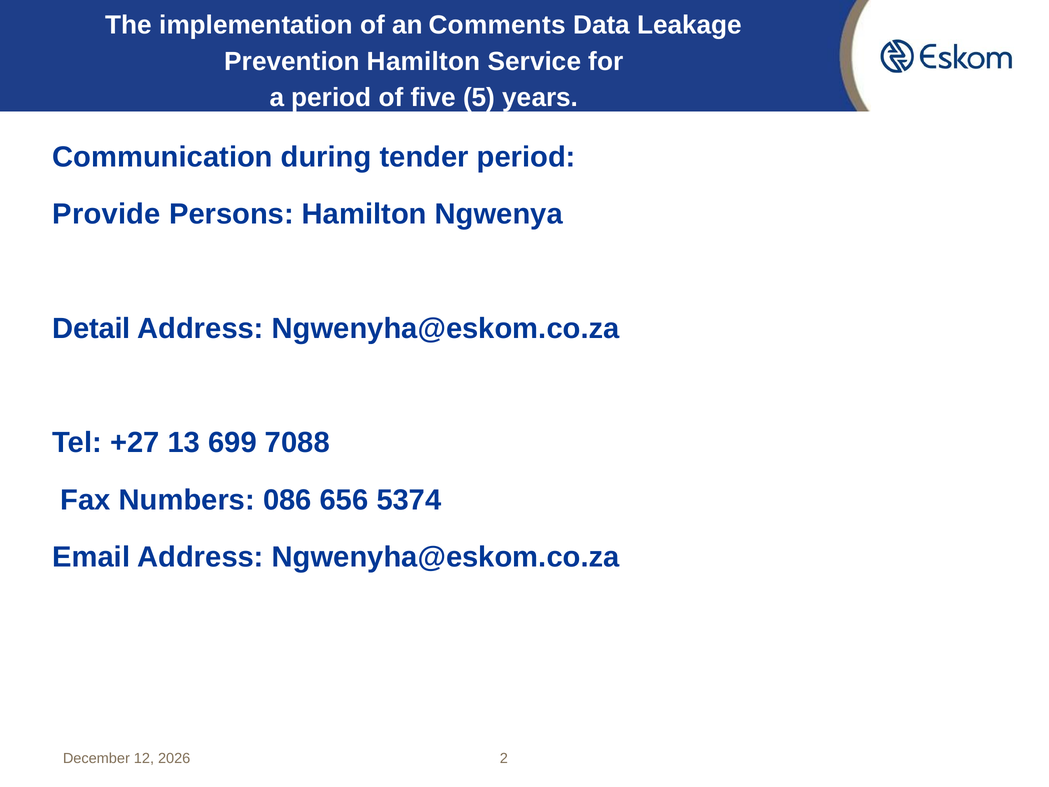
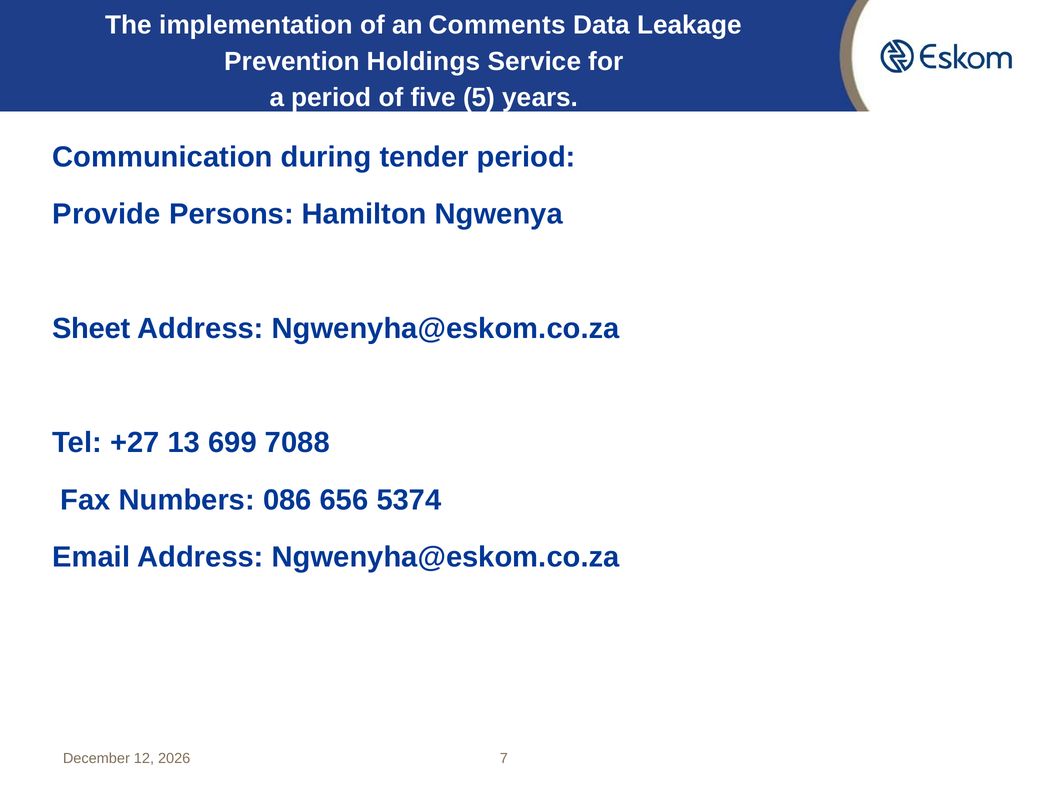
Prevention Hamilton: Hamilton -> Holdings (424, 62)
Detail: Detail -> Sheet (91, 328)
2: 2 -> 7 (504, 758)
